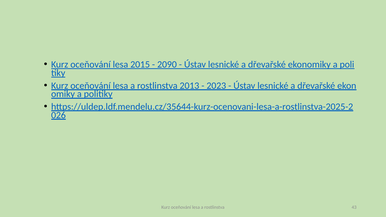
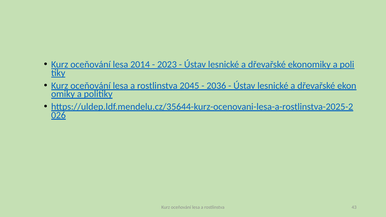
2015: 2015 -> 2014 (140, 65)
2090: 2090 -> 2023 (167, 65)
2013: 2013 -> 2045 (189, 86)
2023: 2023 -> 2036 (216, 86)
